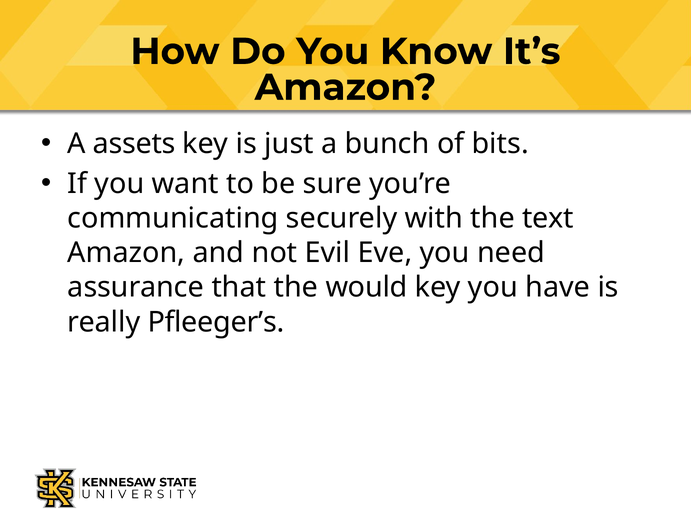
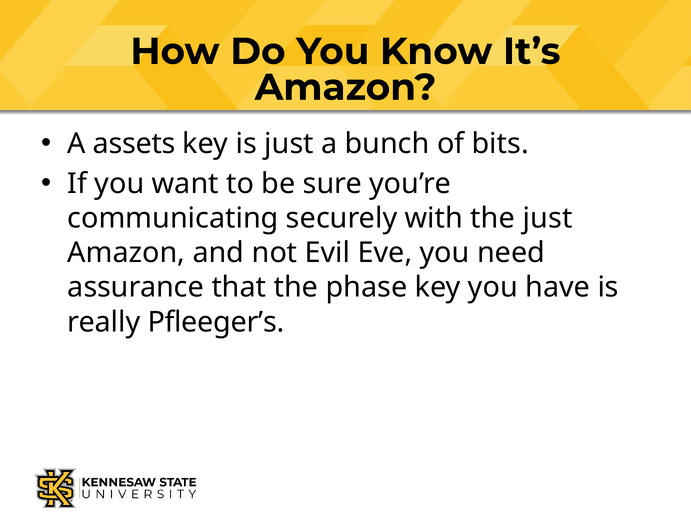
the text: text -> just (548, 219)
would: would -> phase (366, 288)
